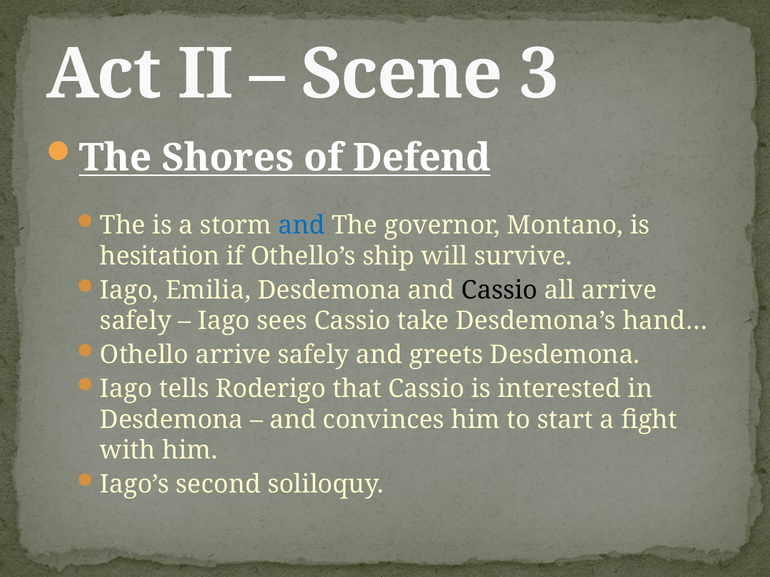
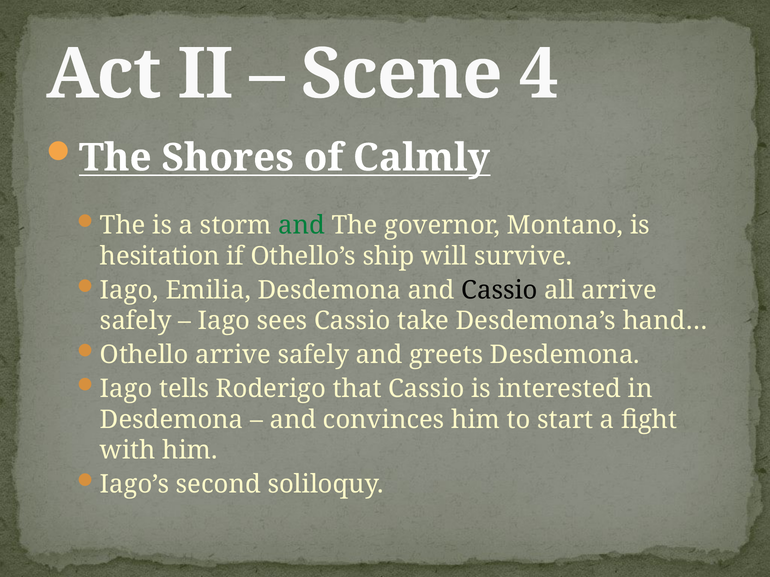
3: 3 -> 4 (539, 74)
Defend: Defend -> Calmly (421, 158)
and colour: blue -> green (302, 226)
